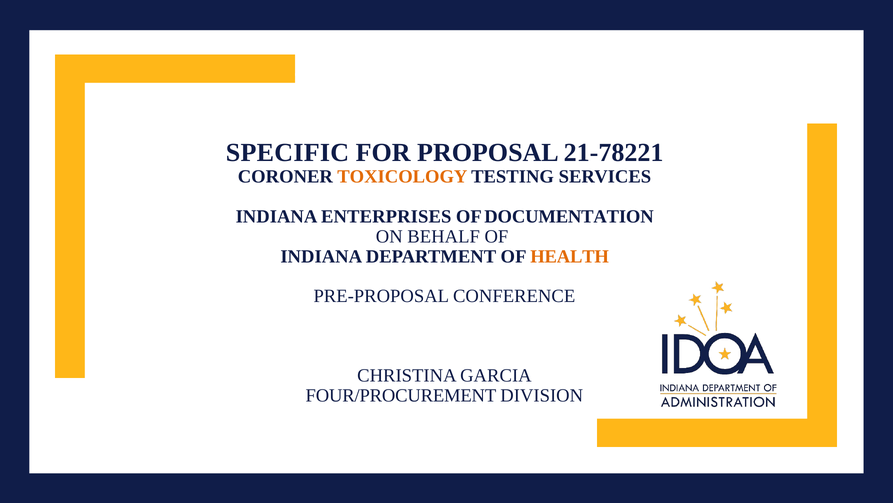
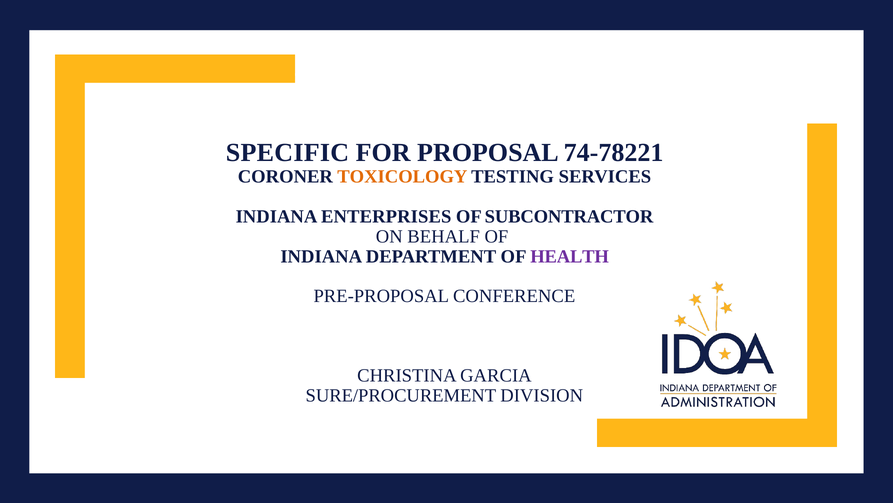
21-78221: 21-78221 -> 74-78221 (614, 153)
DOCUMENTATION: DOCUMENTATION -> SUBCONTRACTOR (569, 216)
HEALTH colour: orange -> purple (570, 256)
FOUR/PROCUREMENT: FOUR/PROCUREMENT -> SURE/PROCUREMENT (401, 395)
